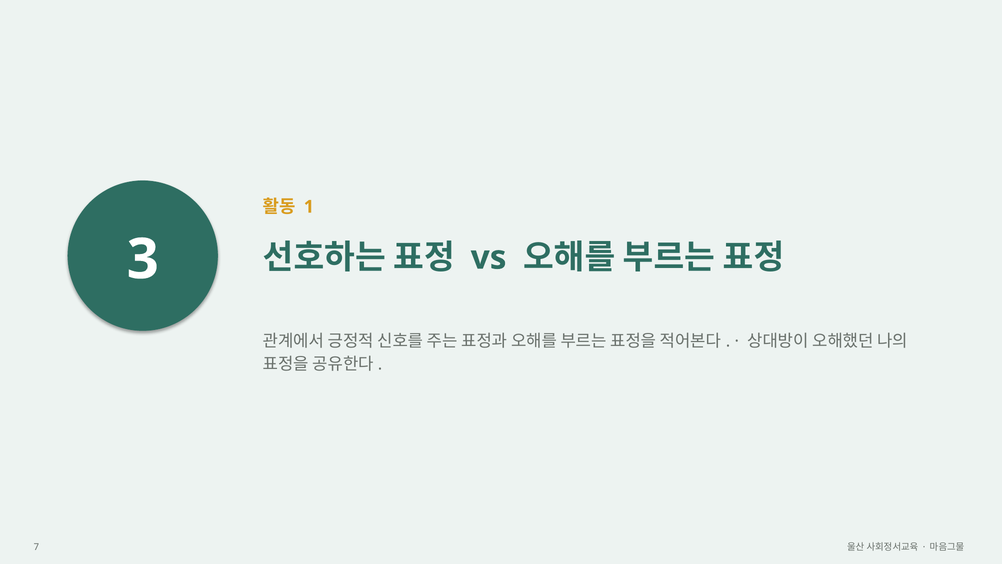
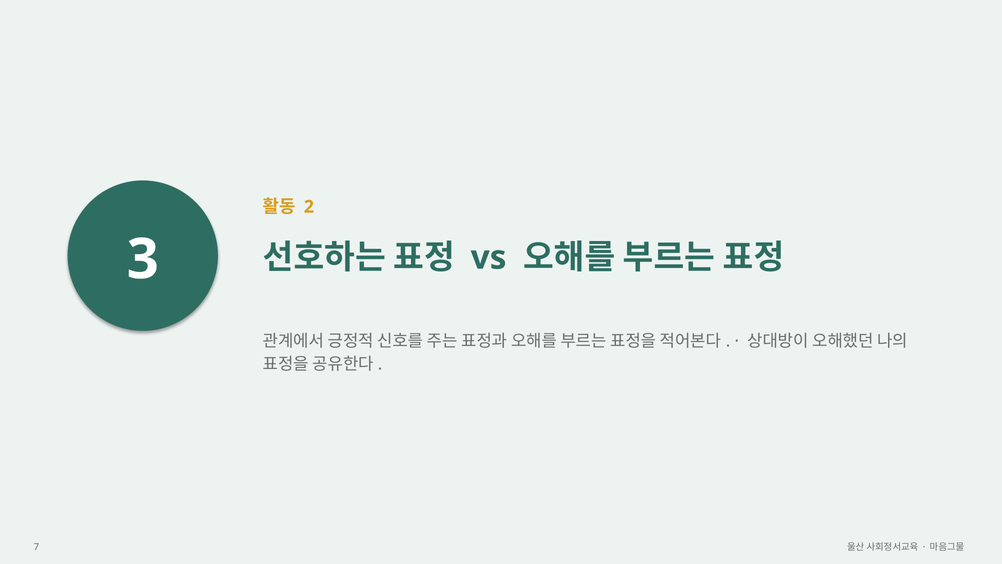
1: 1 -> 2 (309, 207)
